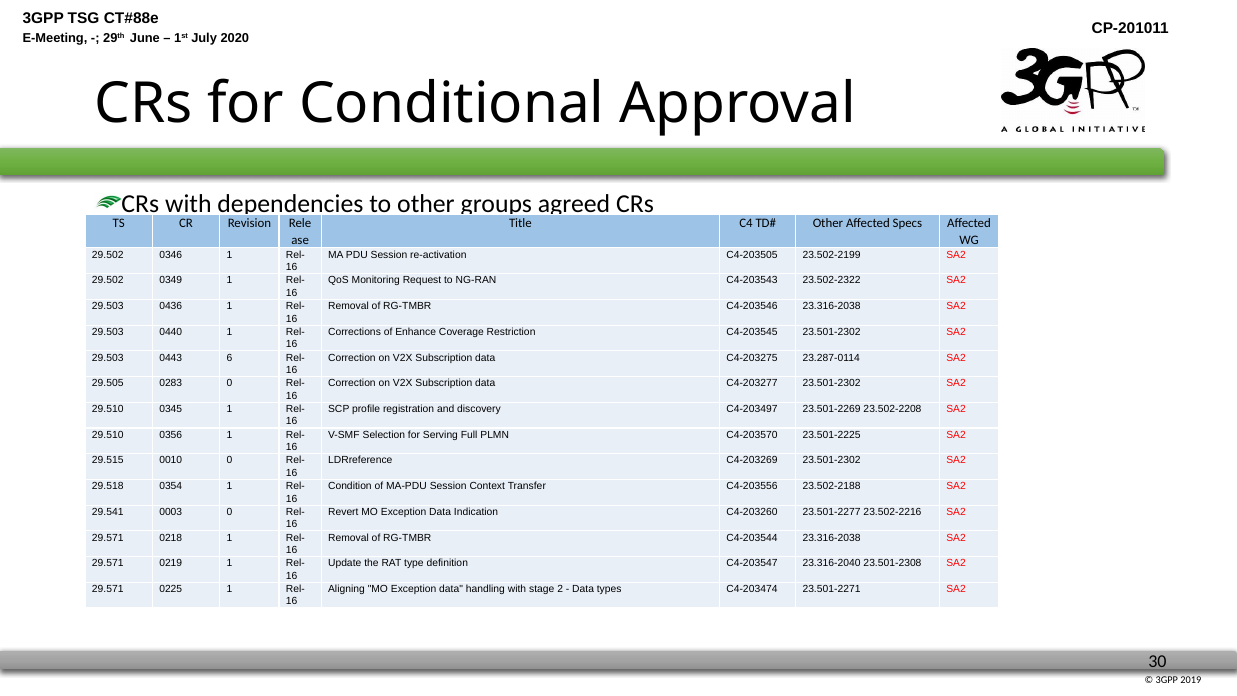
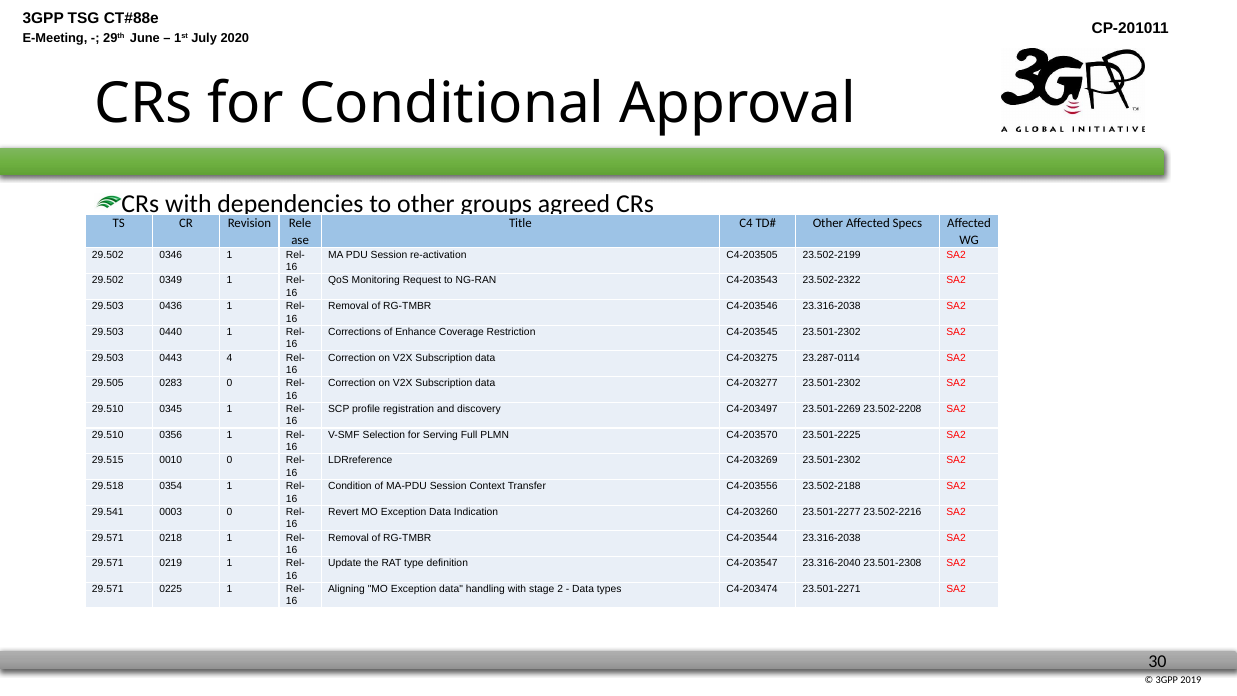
6: 6 -> 4 (230, 358)
